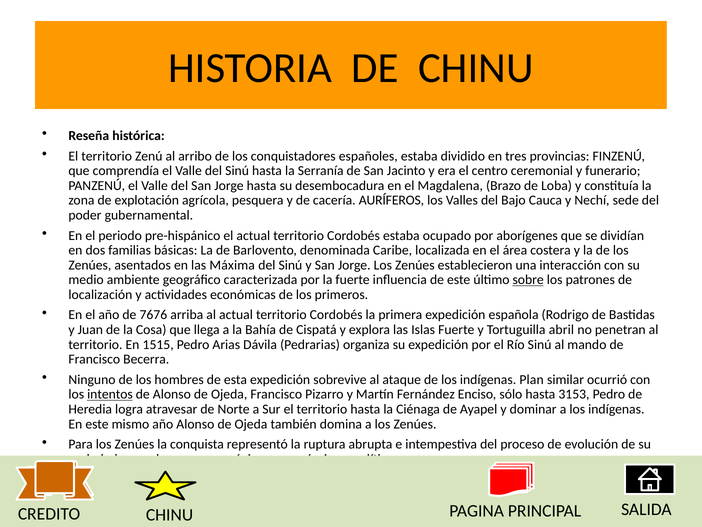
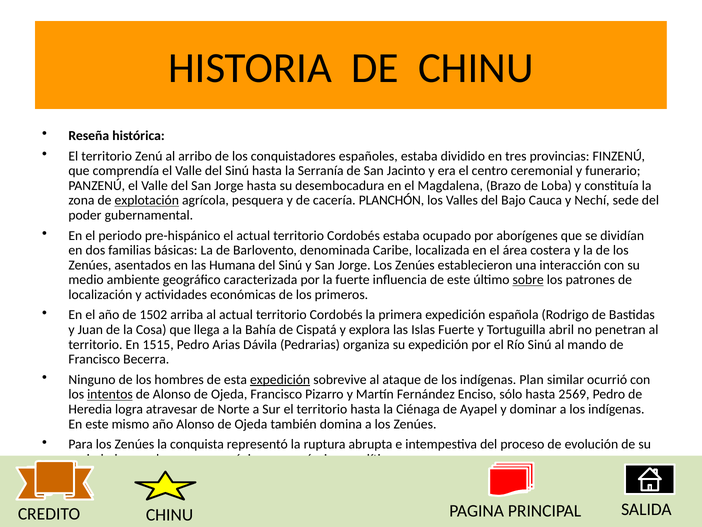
explotación underline: none -> present (147, 200)
AURÍFEROS: AURÍFEROS -> PLANCHÓN (391, 200)
Máxima: Máxima -> Humana (232, 265)
7676: 7676 -> 1502 (153, 315)
expedición underline: none -> present (280, 379)
3153: 3153 -> 2569 (574, 394)
